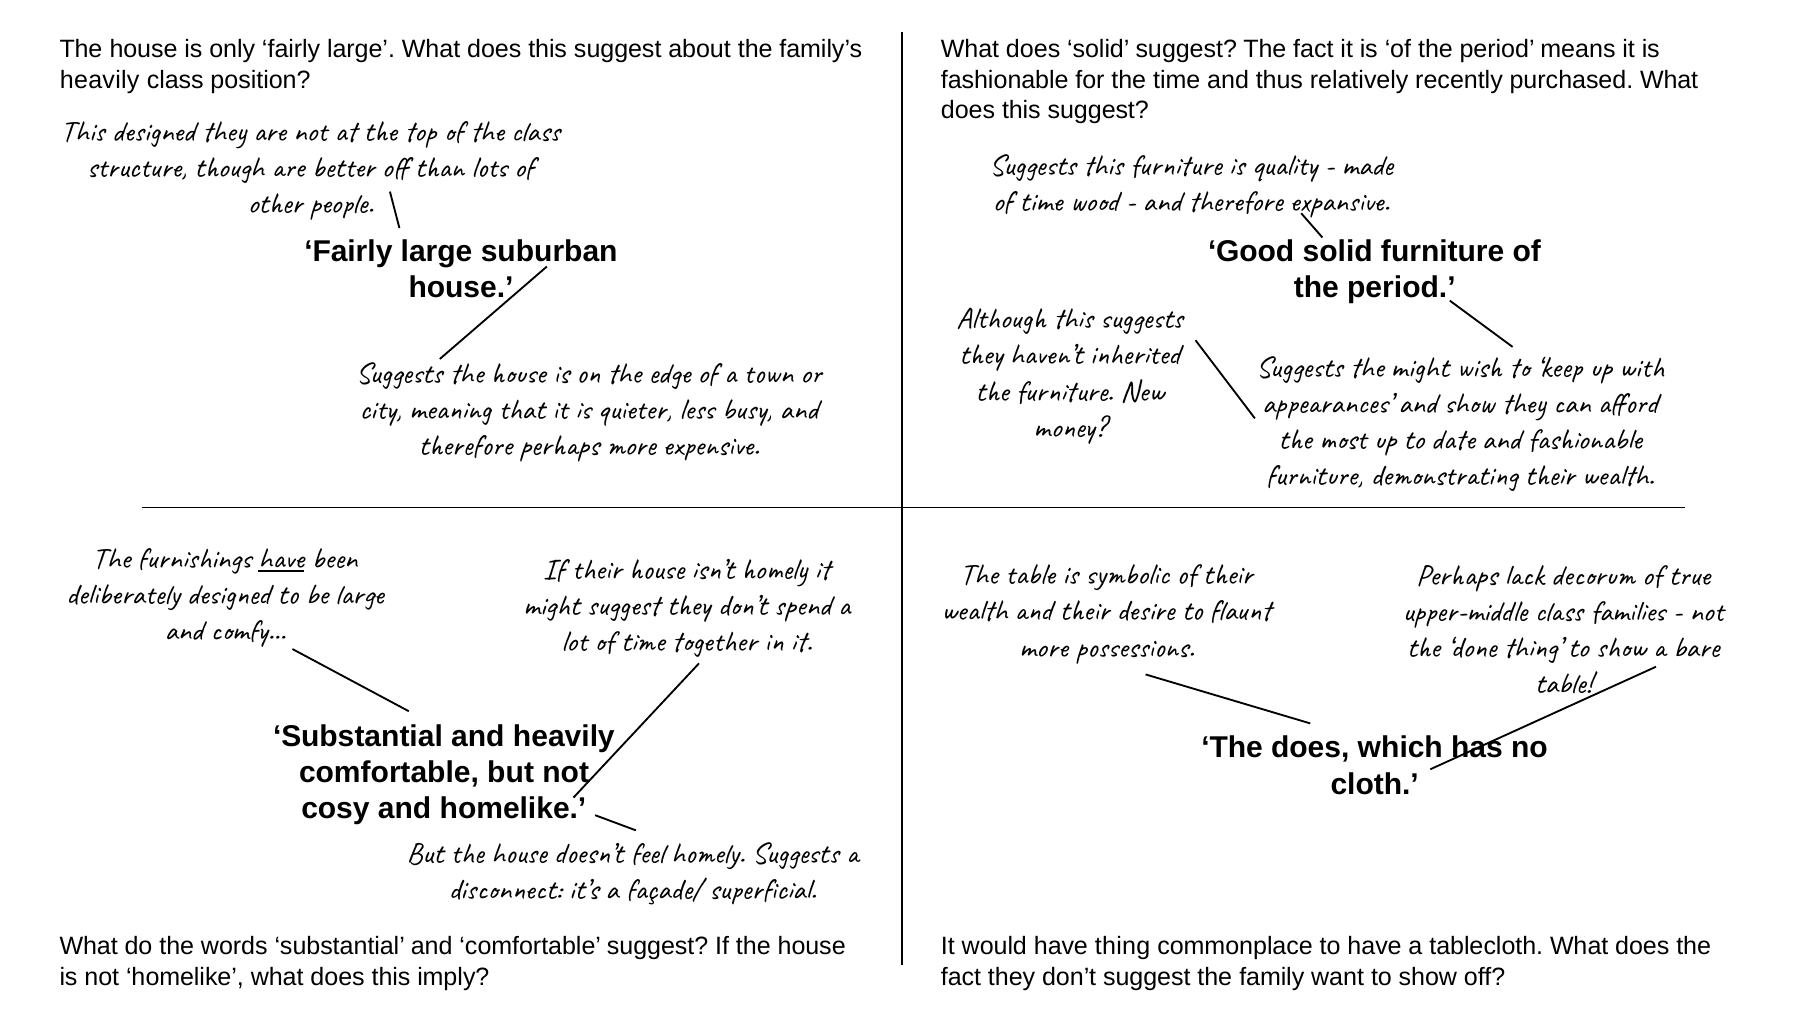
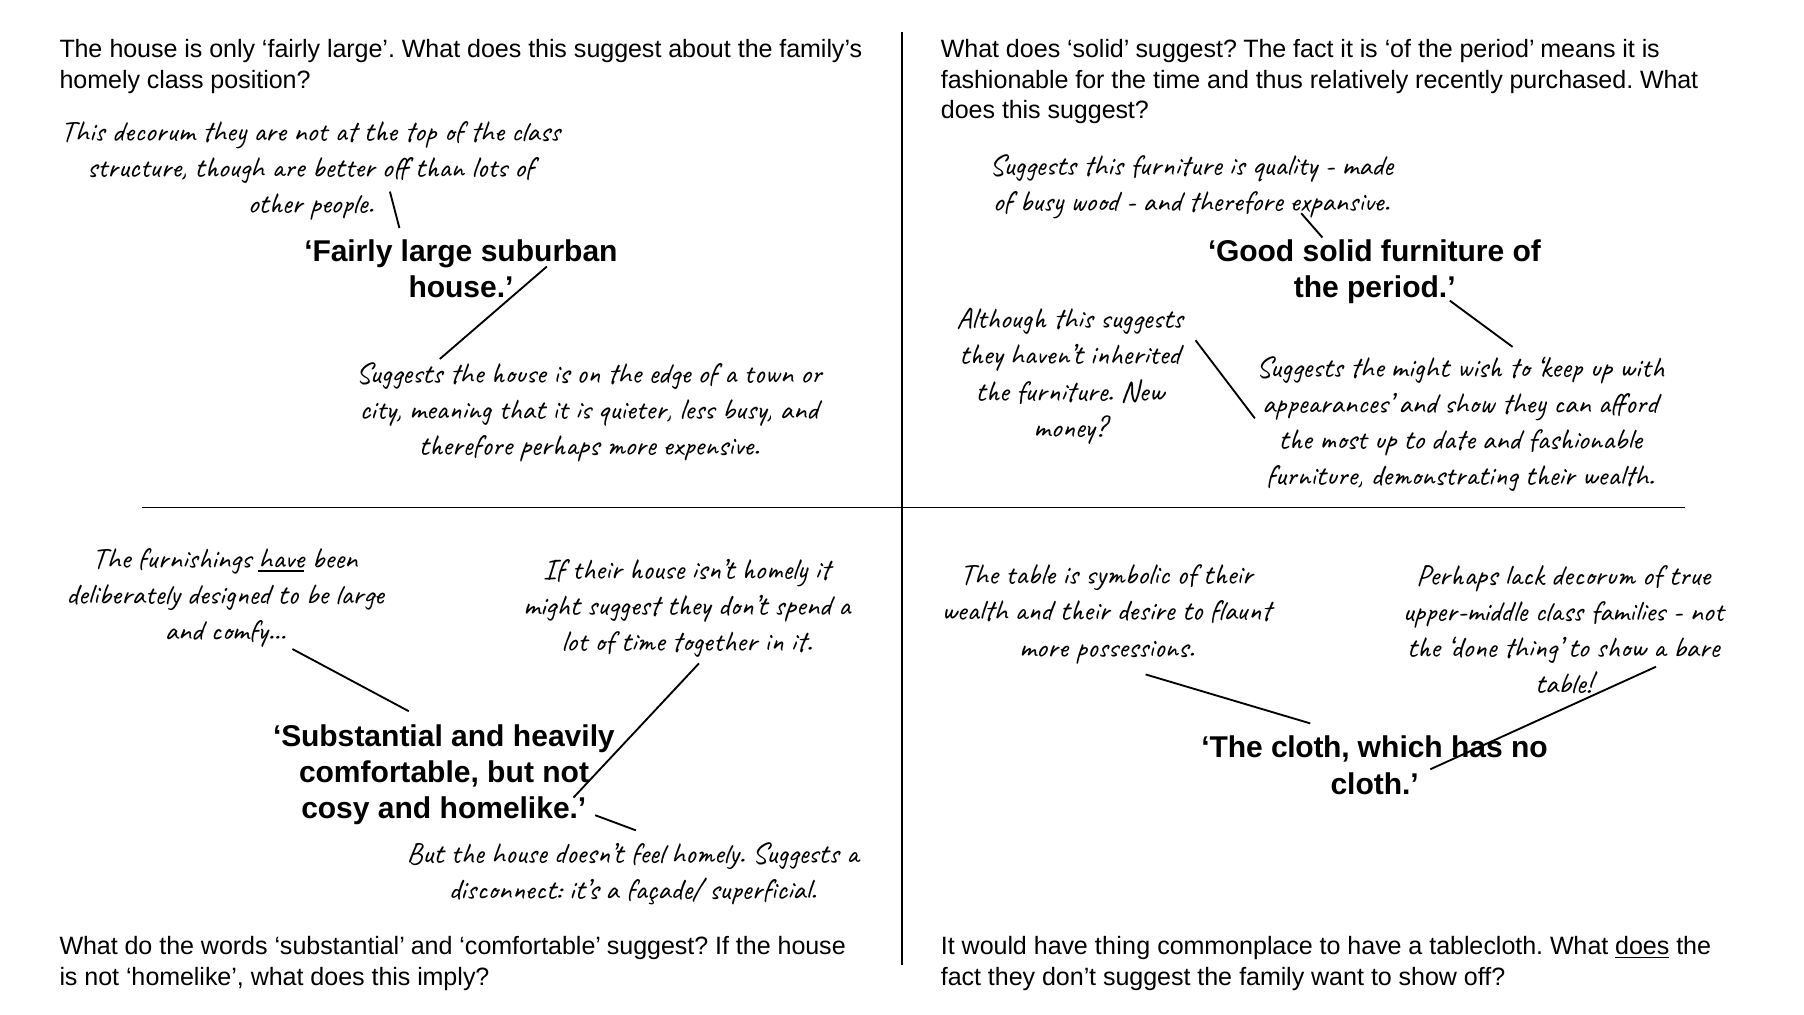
heavily: heavily -> homely (100, 80)
This designed: designed -> decorum (153, 131)
time: time -> busy (1041, 201)
The does: does -> cloth (1310, 748)
does underline: none -> present (1642, 946)
